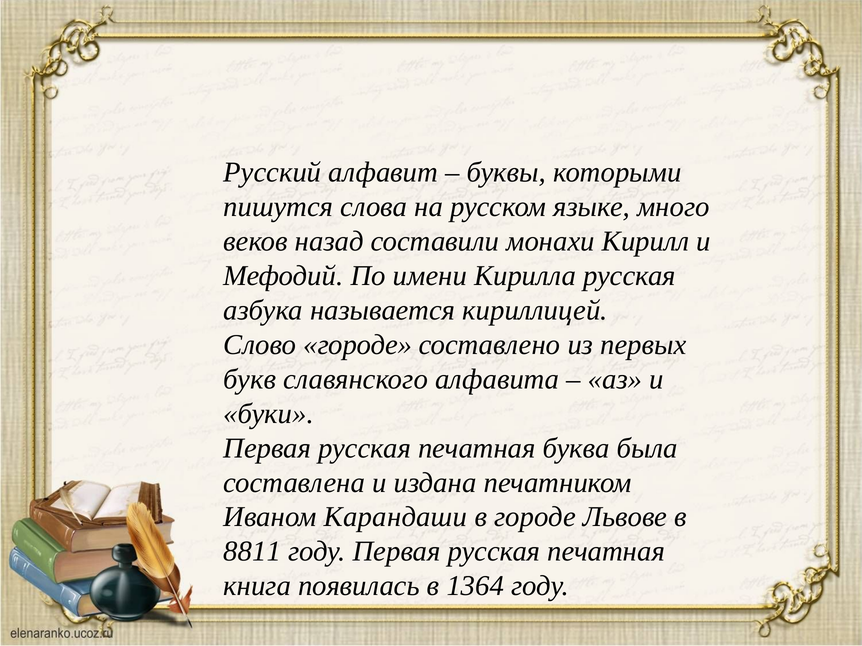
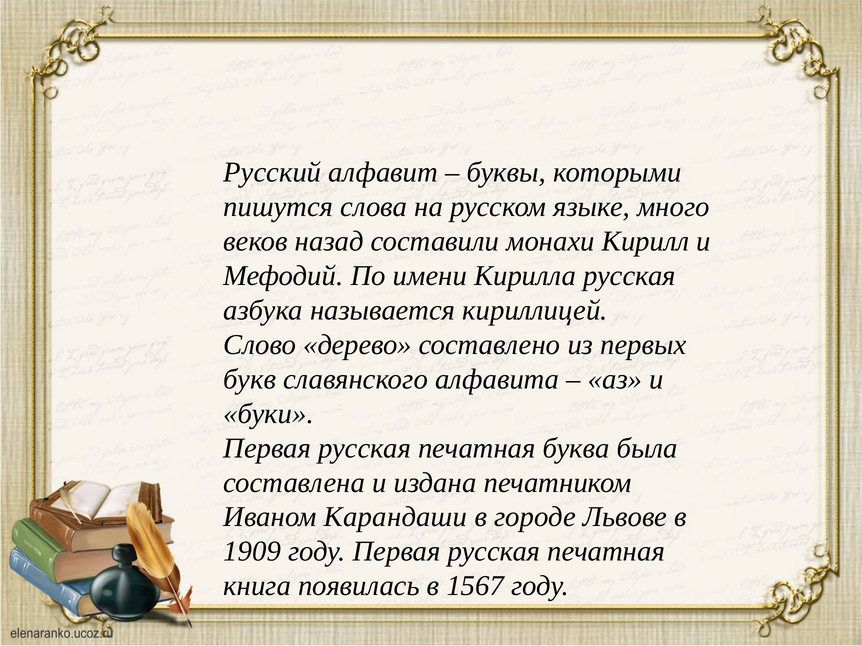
Слово городе: городе -> дерево (358, 345)
8811: 8811 -> 1909 (252, 552)
1364: 1364 -> 1567 (475, 586)
